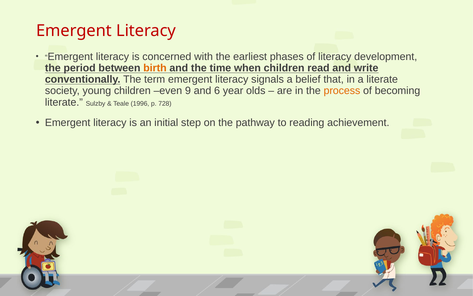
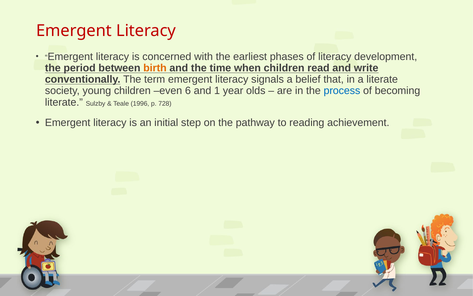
9: 9 -> 6 (188, 91)
6: 6 -> 1 (217, 91)
process colour: orange -> blue (342, 91)
